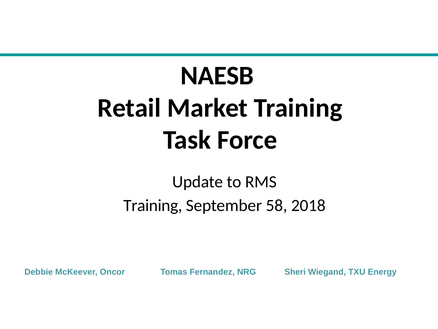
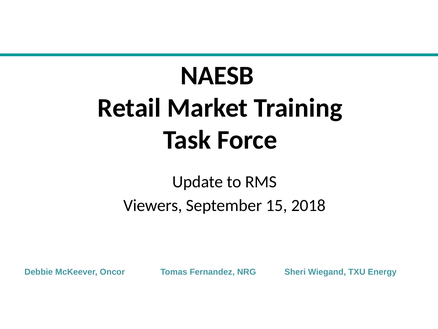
Training: Training -> Viewers (153, 205)
58: 58 -> 15 (277, 205)
